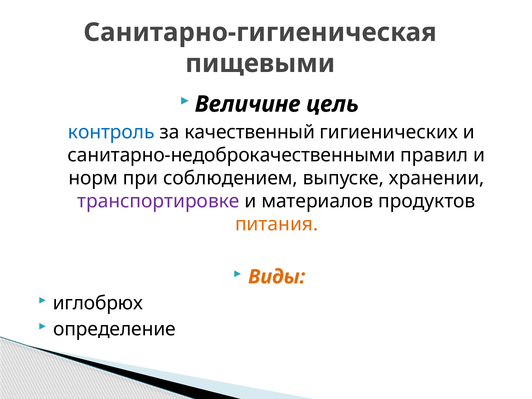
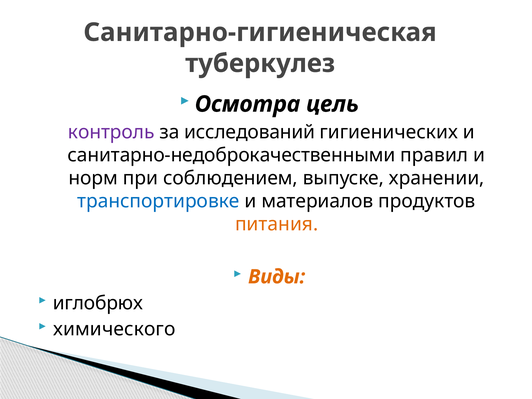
пищевыми: пищевыми -> туберкулез (260, 63)
Величине: Величине -> Осмотра (247, 104)
контроль colour: blue -> purple (111, 132)
качественный: качественный -> исследований (250, 132)
транспортировке colour: purple -> blue (158, 201)
определение: определение -> химического (114, 329)
